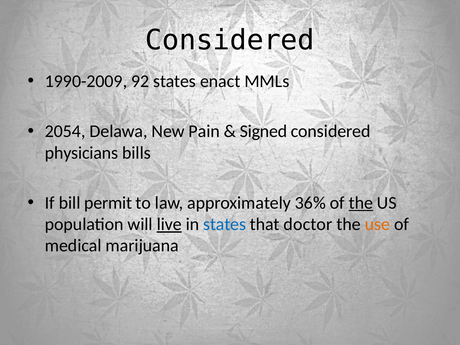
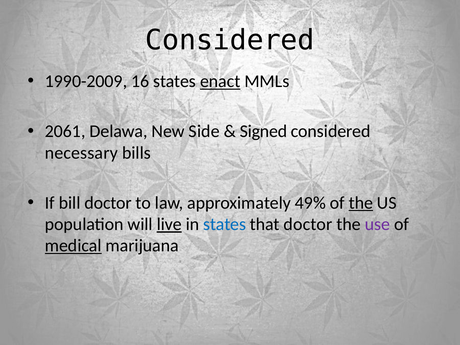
92: 92 -> 16 (140, 81)
enact underline: none -> present (220, 81)
2054: 2054 -> 2061 (65, 131)
Pain: Pain -> Side (204, 131)
physicians: physicians -> necessary (81, 153)
bill permit: permit -> doctor (108, 203)
36%: 36% -> 49% (310, 203)
use colour: orange -> purple (377, 224)
medical underline: none -> present (73, 246)
